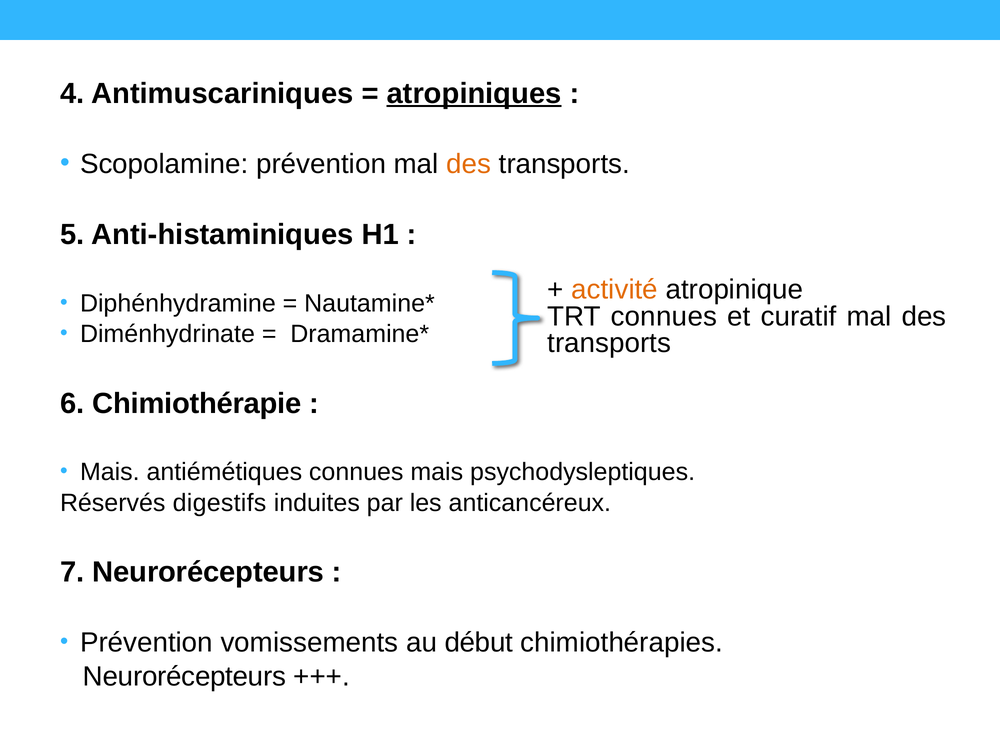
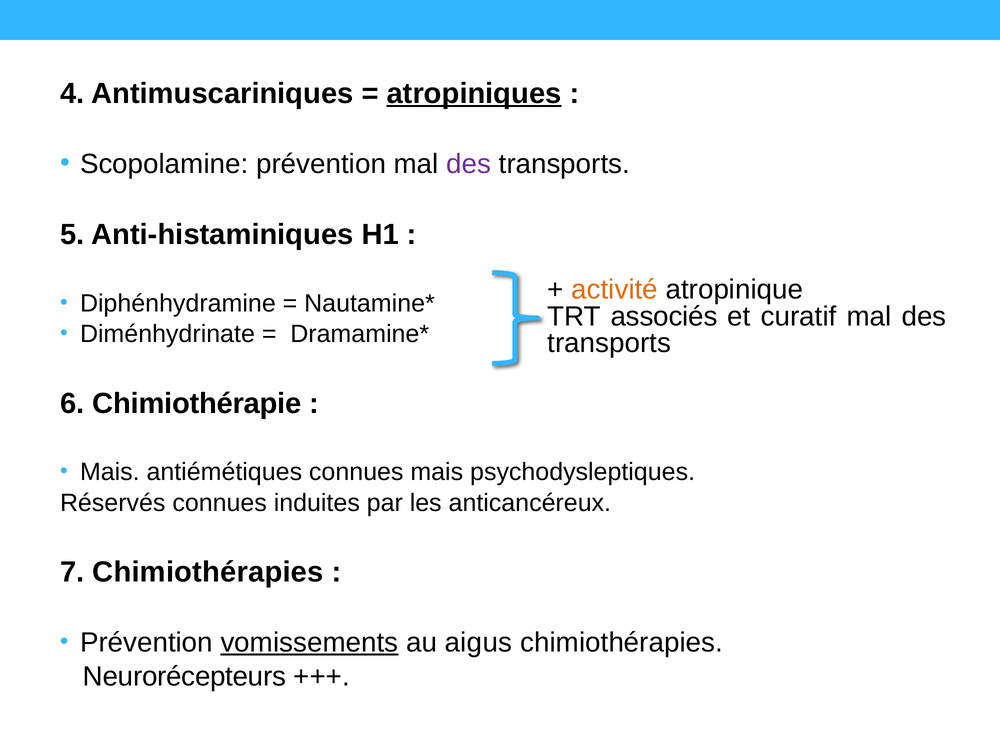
des colour: orange -> purple (469, 164)
TRT connues: connues -> associés (664, 316)
Réservés digestifs: digestifs -> connues (220, 503)
7 Neurorécepteurs: Neurorécepteurs -> Chimiothérapies (208, 572)
vomissements underline: none -> present (309, 643)
début: début -> aigus (479, 643)
